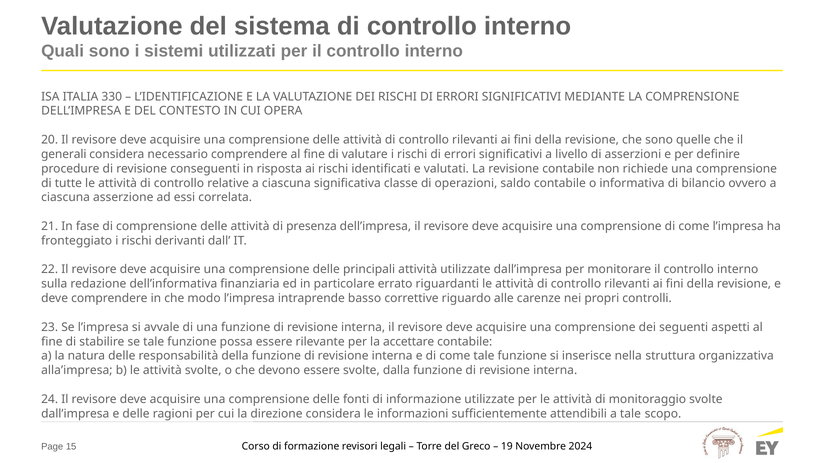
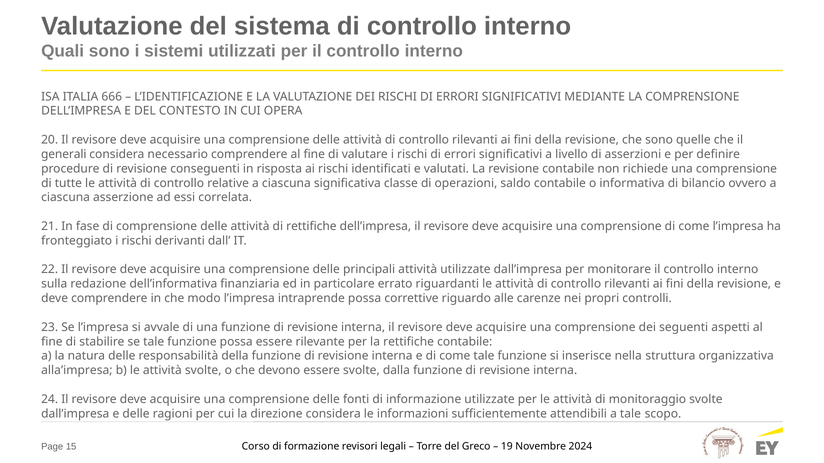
330: 330 -> 666 (112, 97)
di presenza: presenza -> rettifiche (311, 226)
intraprende basso: basso -> possa (365, 299)
la accettare: accettare -> rettifiche (409, 342)
